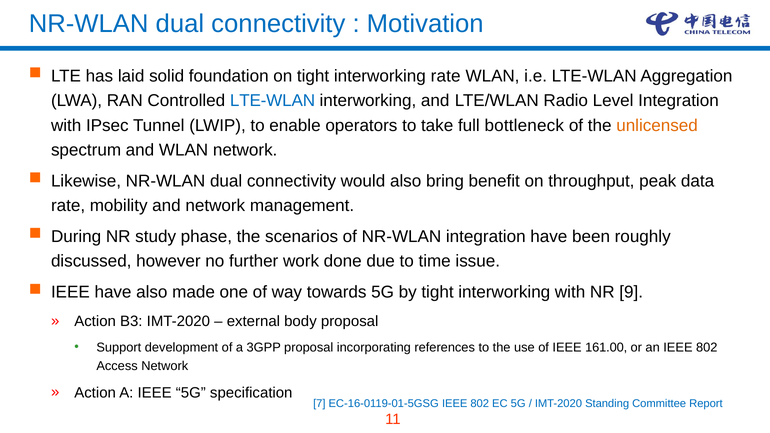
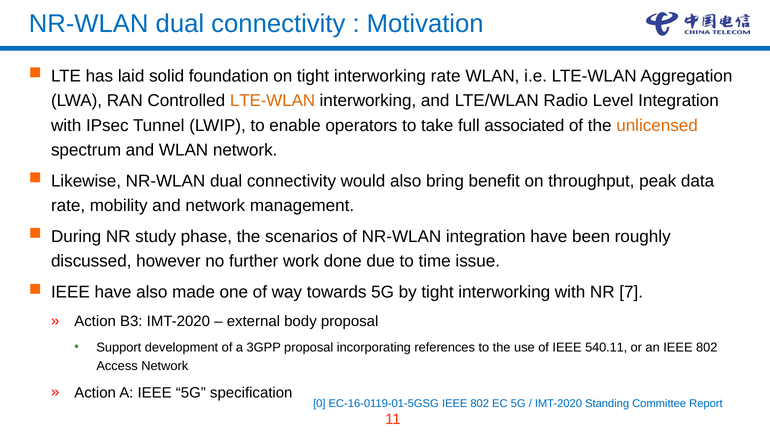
LTE-WLAN colour: blue -> orange (273, 101)
bottleneck: bottleneck -> associated (524, 125)
9: 9 -> 7 (631, 292)
161.00: 161.00 -> 540.11 (606, 348)
7: 7 -> 0 (319, 404)
